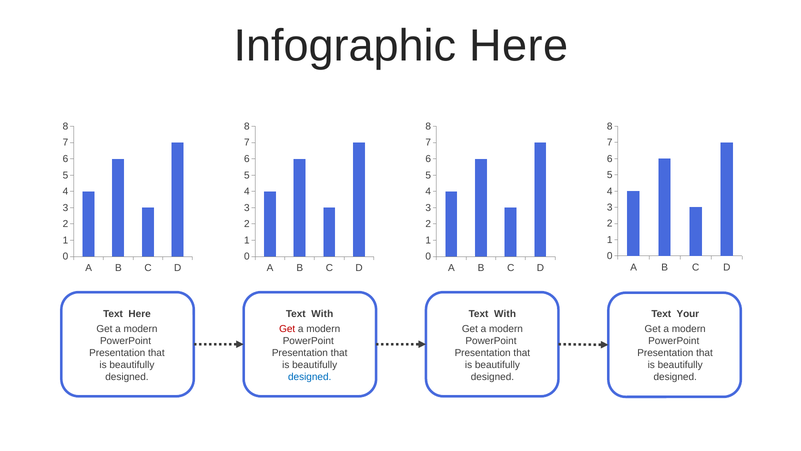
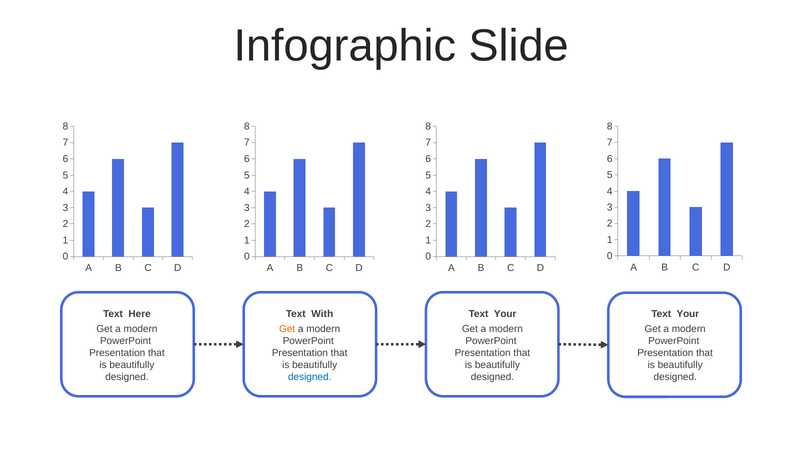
Infographic Here: Here -> Slide (519, 46)
With: With -> Your (505, 314)
Get colour: red -> orange (287, 329)
